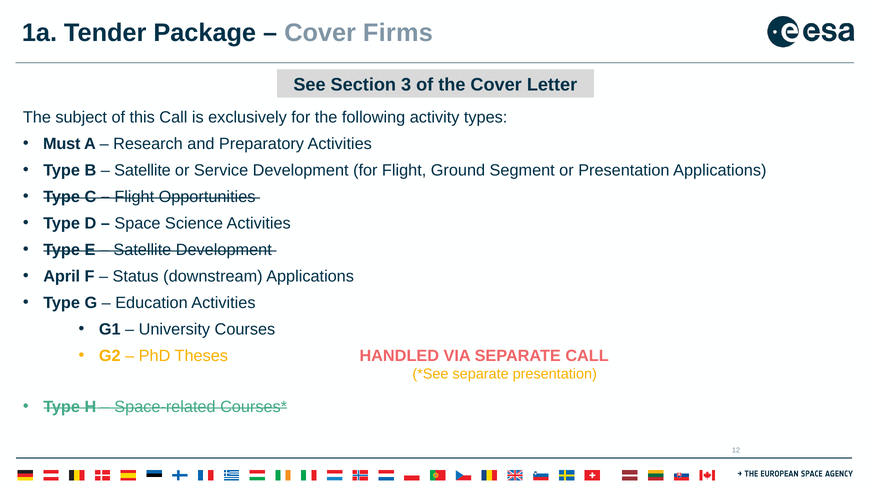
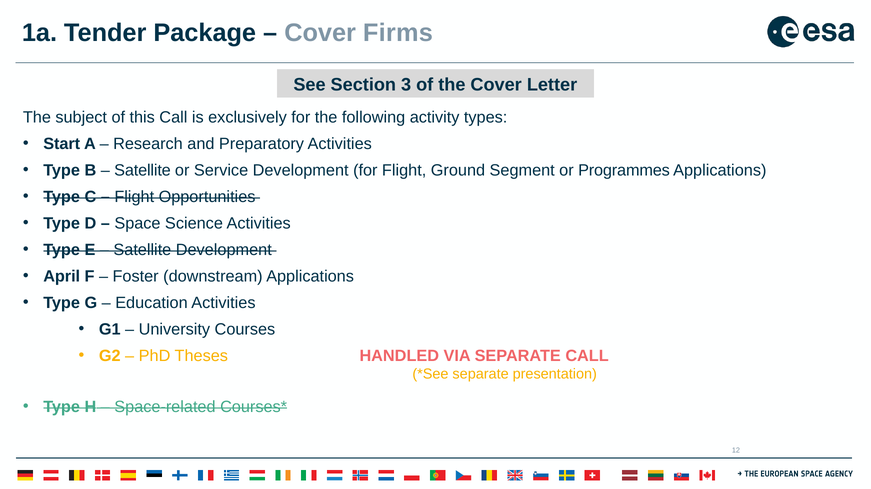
Must: Must -> Start (62, 144)
or Presentation: Presentation -> Programmes (624, 170)
Status: Status -> Foster (136, 276)
